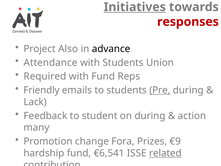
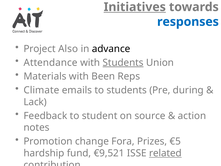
responses colour: red -> blue (188, 22)
Students underline: none -> present (123, 63)
Required: Required -> Materials (45, 76)
with Fund: Fund -> Been (103, 76)
Friendly: Friendly -> Climate (41, 90)
Pre underline: present -> none (160, 90)
on during: during -> source (150, 116)
many: many -> notes (36, 127)
€9: €9 -> €5 (175, 141)
€6,541: €6,541 -> €9,521 (109, 153)
